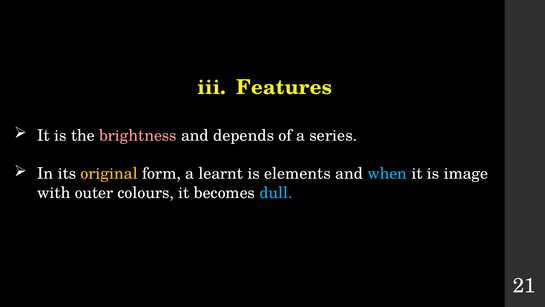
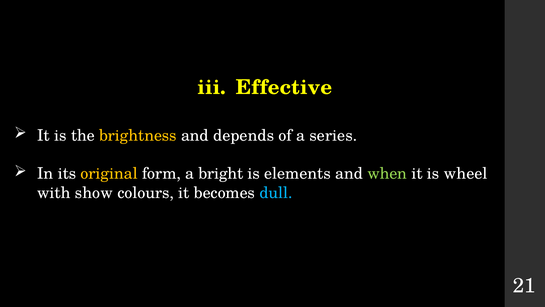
Features: Features -> Effective (284, 87)
brightness colour: pink -> yellow (138, 135)
learnt: learnt -> bright (221, 173)
when colour: light blue -> light green (387, 173)
image: image -> wheel (466, 173)
outer: outer -> show (94, 193)
